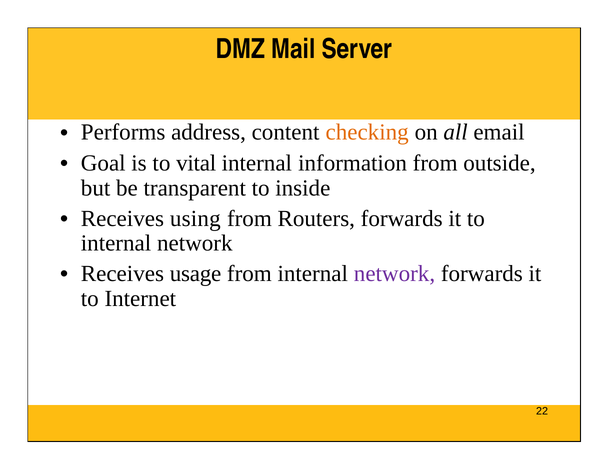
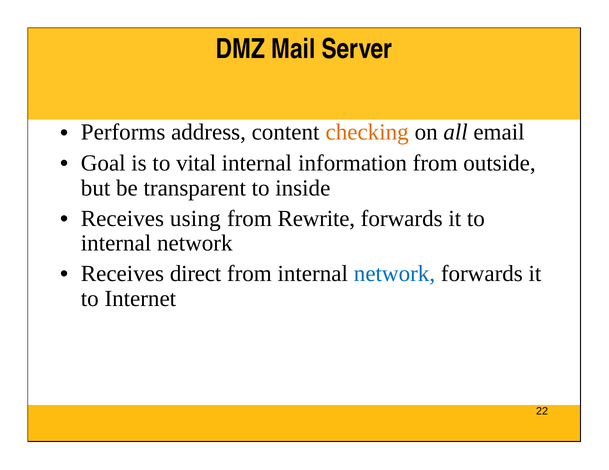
Routers: Routers -> Rewrite (316, 219)
usage: usage -> direct (196, 274)
network colour: purple -> blue (395, 274)
